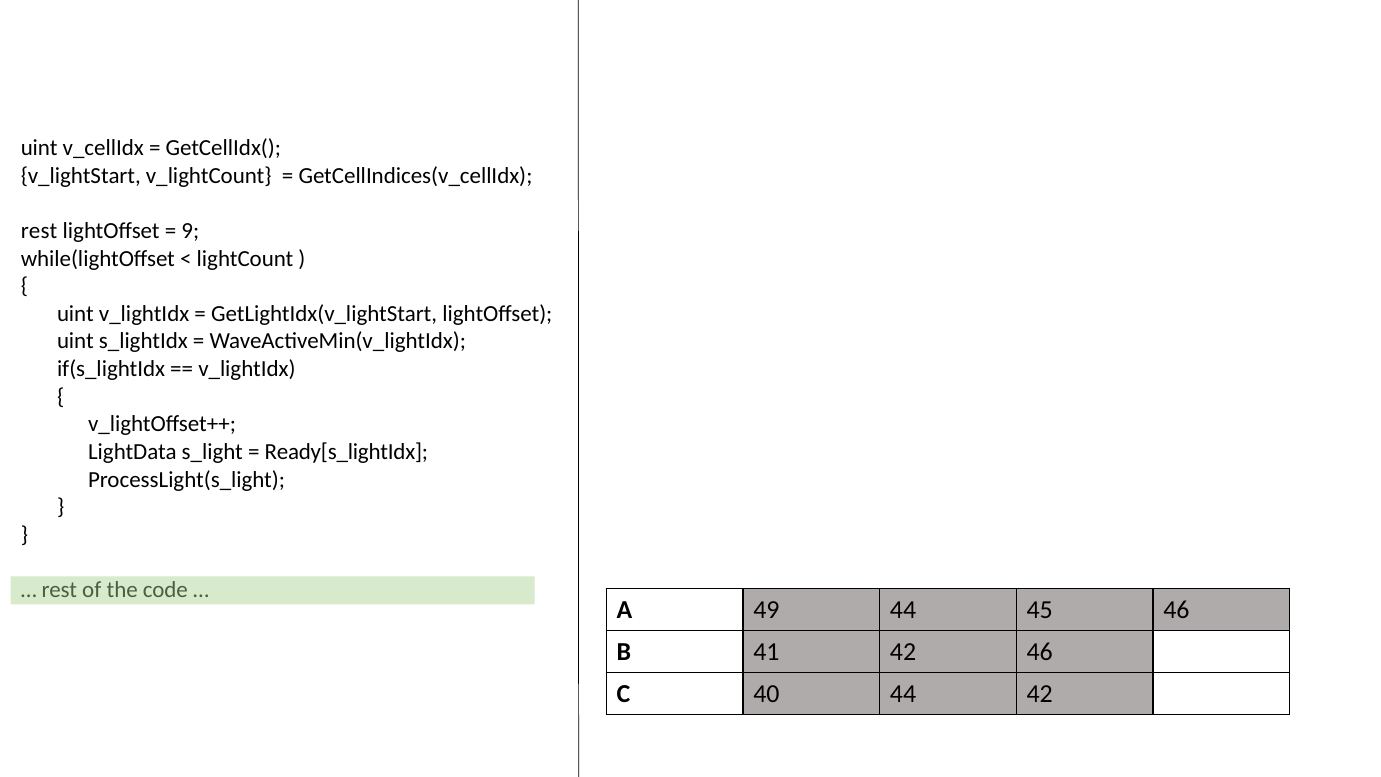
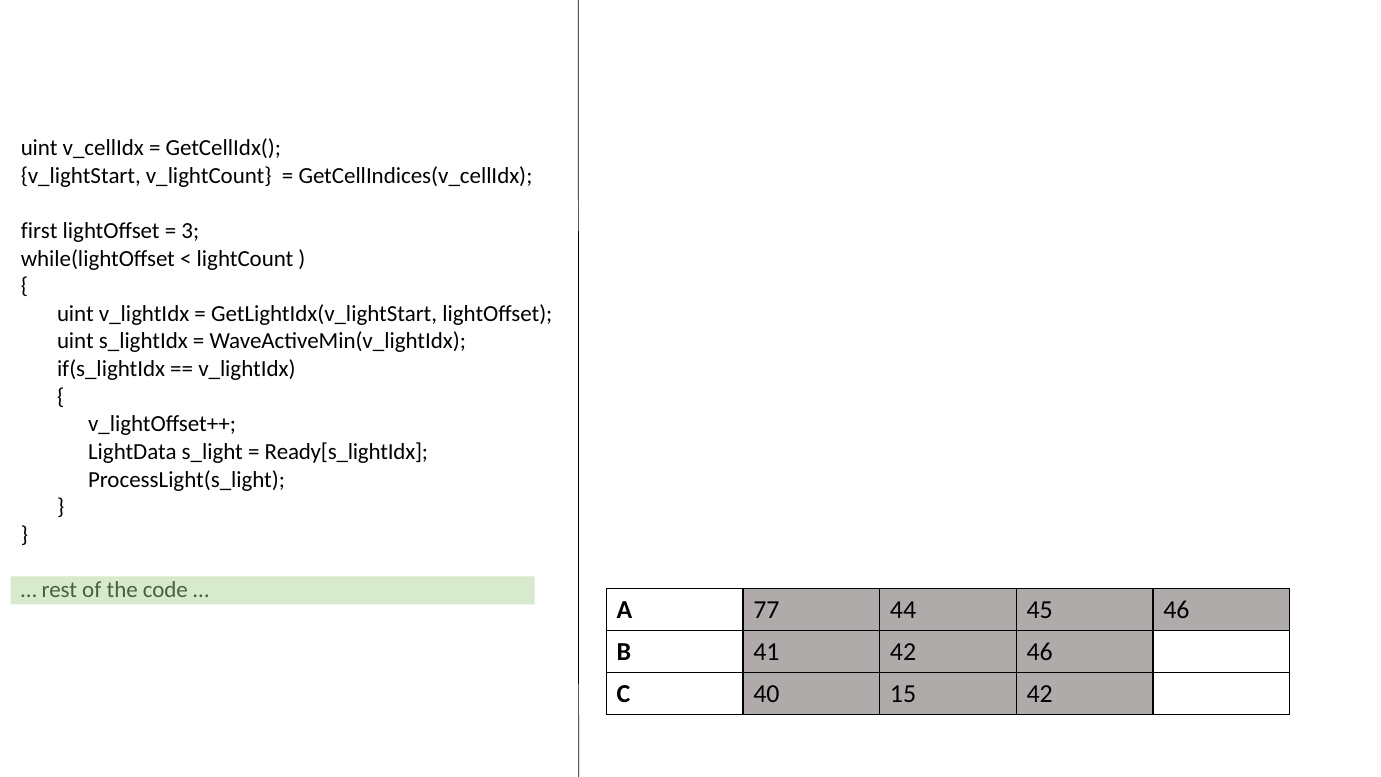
rest: rest -> first (39, 231)
9: 9 -> 3 (190, 231)
49: 49 -> 77 (766, 610)
40 44: 44 -> 15 (903, 694)
